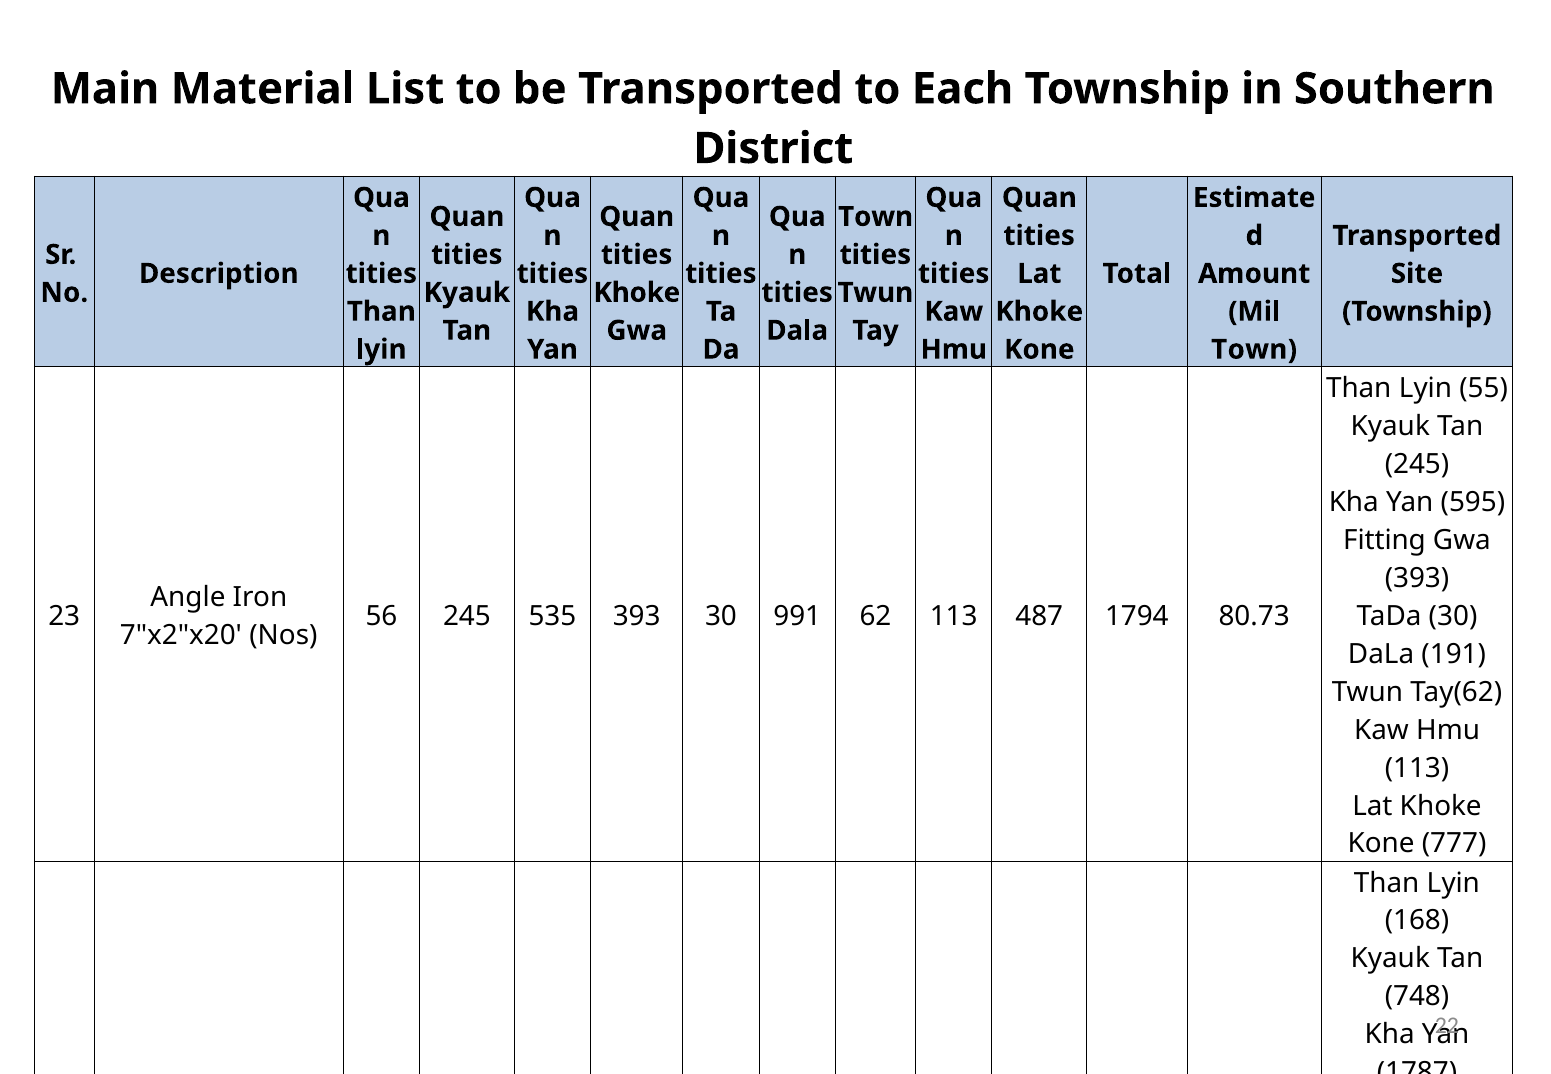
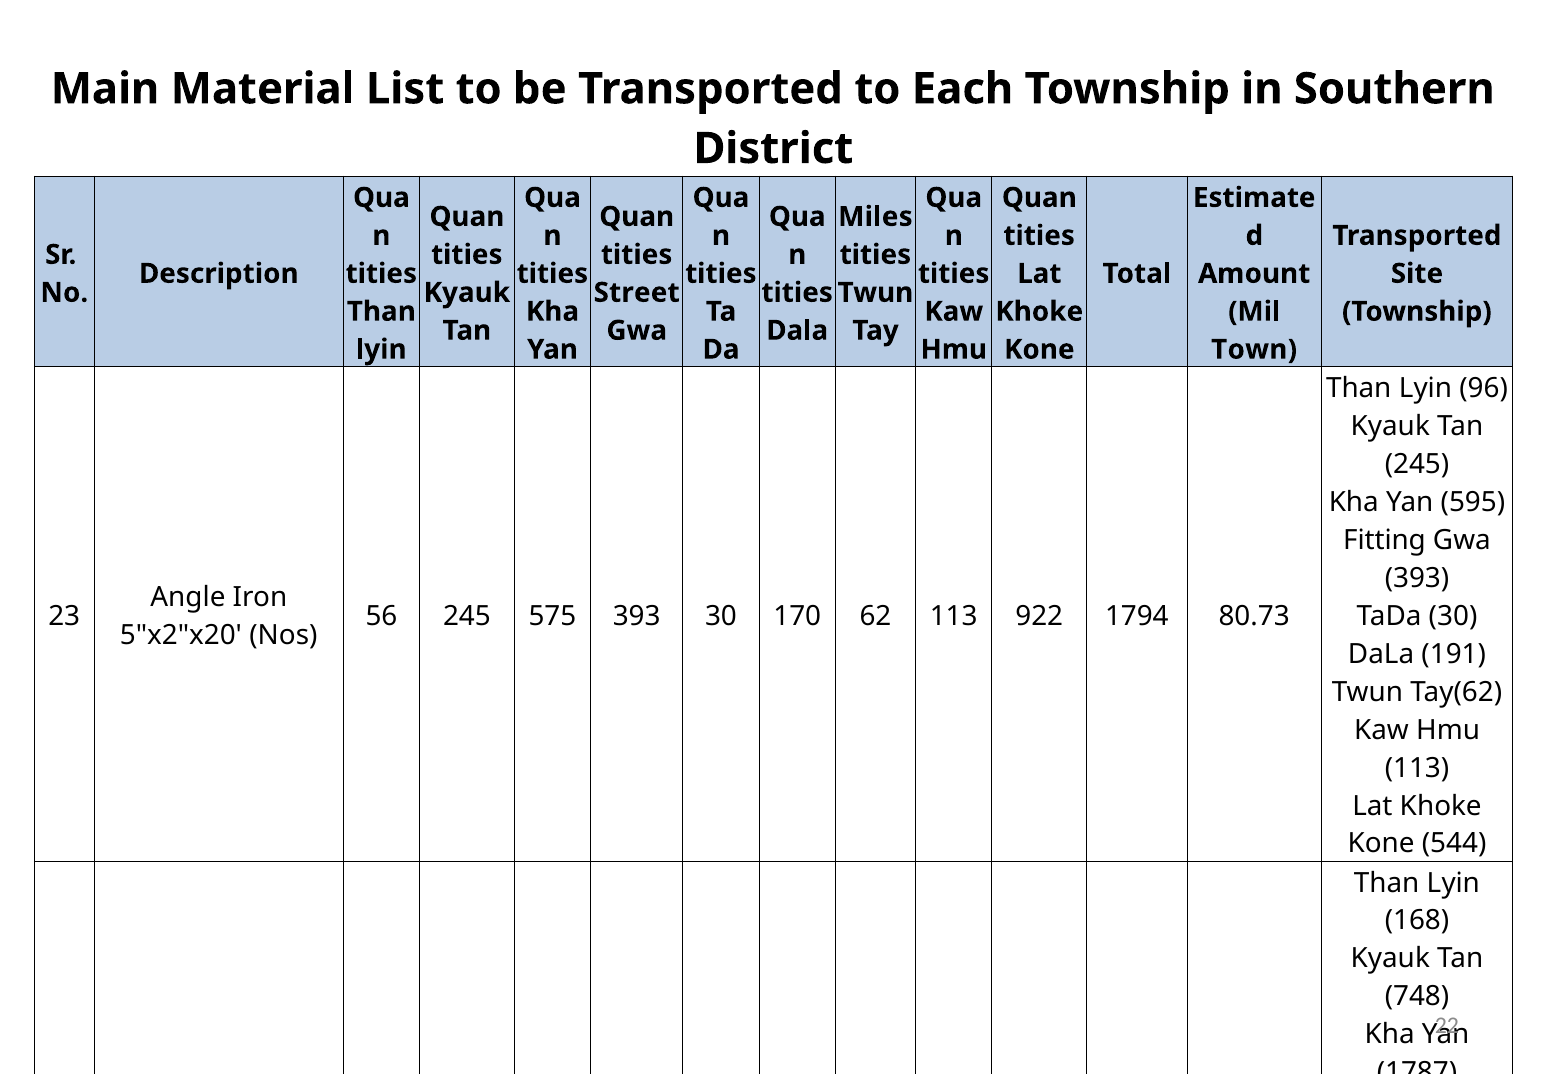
Town: Town -> Miles (875, 217)
Khoke: Khoke -> Street (637, 293)
55: 55 -> 96 (1484, 388)
535: 535 -> 575 (552, 616)
991: 991 -> 170 (797, 616)
487: 487 -> 922 (1039, 616)
7"x2"x20: 7"x2"x20 -> 5"x2"x20 (181, 635)
777: 777 -> 544 (1454, 844)
